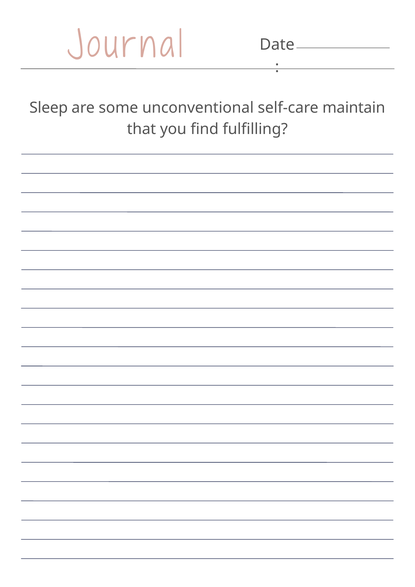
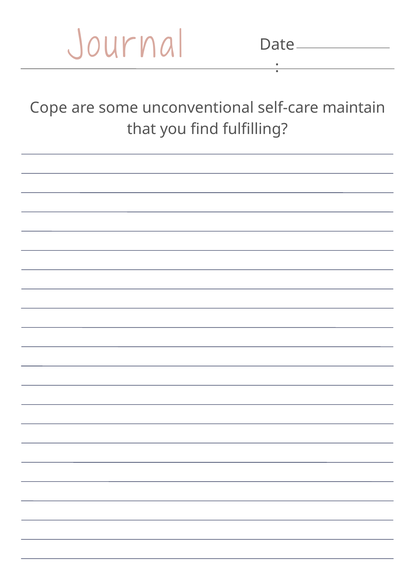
Sleep: Sleep -> Cope (48, 108)
